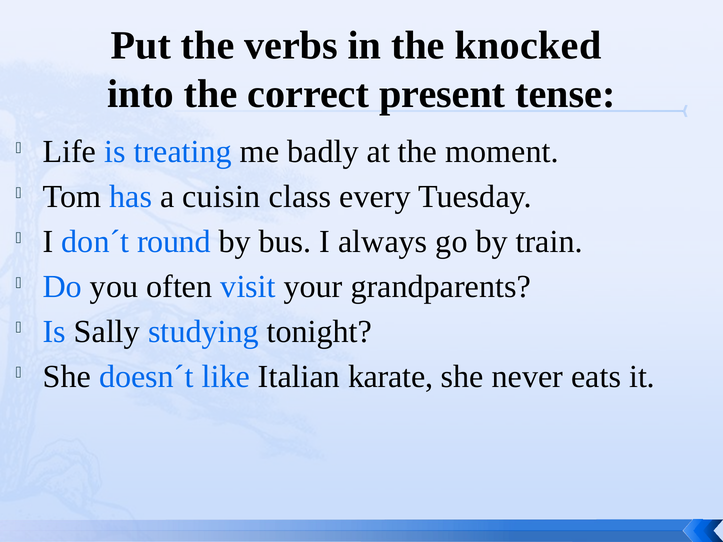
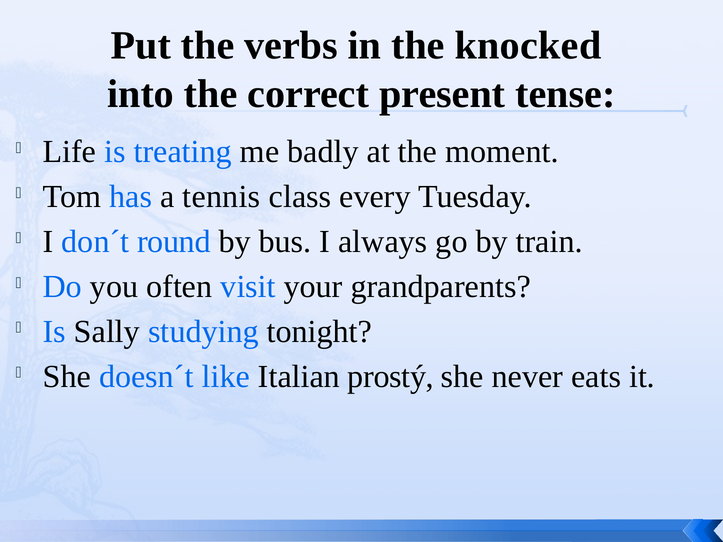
cuisin: cuisin -> tennis (221, 197)
karate: karate -> prostý (391, 377)
